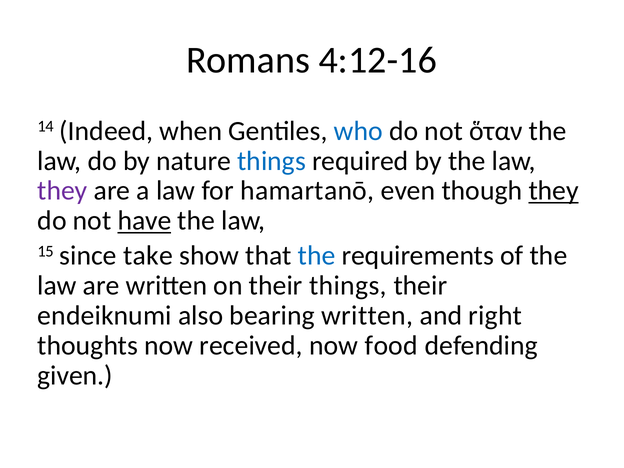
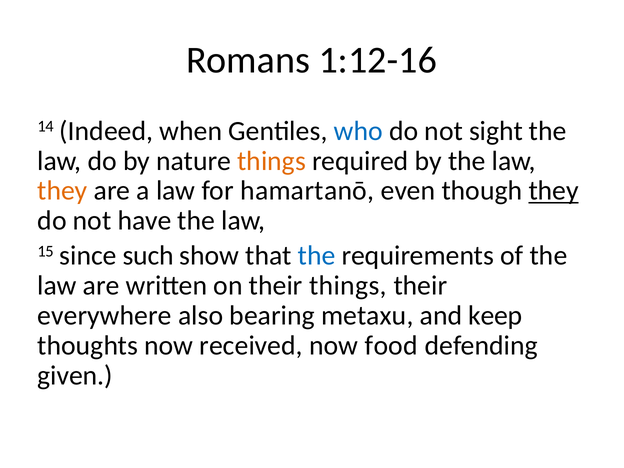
4:12-16: 4:12-16 -> 1:12-16 (378, 60)
ὅταν: ὅταν -> sight (496, 131)
things colour: blue -> orange (272, 161)
they colour: purple -> orange (62, 191)
have underline: present -> none (144, 221)
take: take -> such (148, 256)
endeiknumi: endeiknumi -> everywhere (105, 316)
bearing written: written -> metaxu (367, 316)
right: right -> keep (495, 316)
